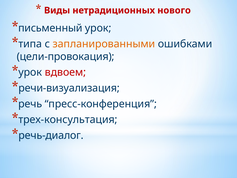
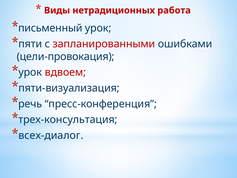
нового: нового -> работа (174, 10)
типа: типа -> пяти (30, 44)
запланированными colour: orange -> red (104, 44)
речи-визуализация: речи-визуализация -> пяти-визуализация (69, 88)
речь-диалог: речь-диалог -> всех-диалог (51, 135)
